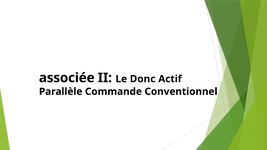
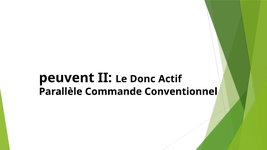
associée: associée -> peuvent (67, 78)
